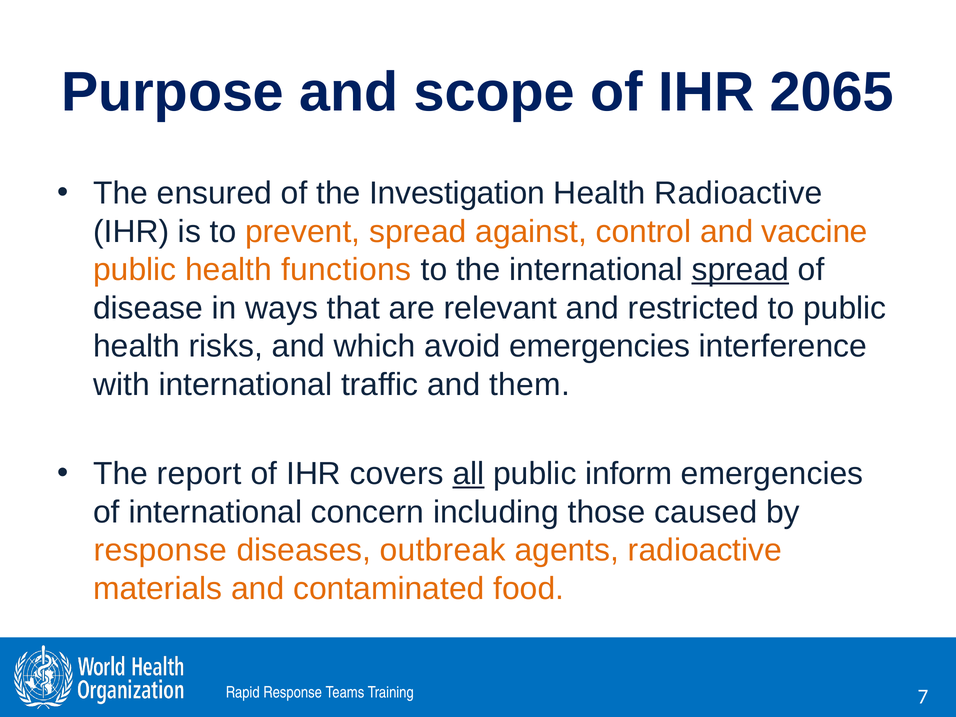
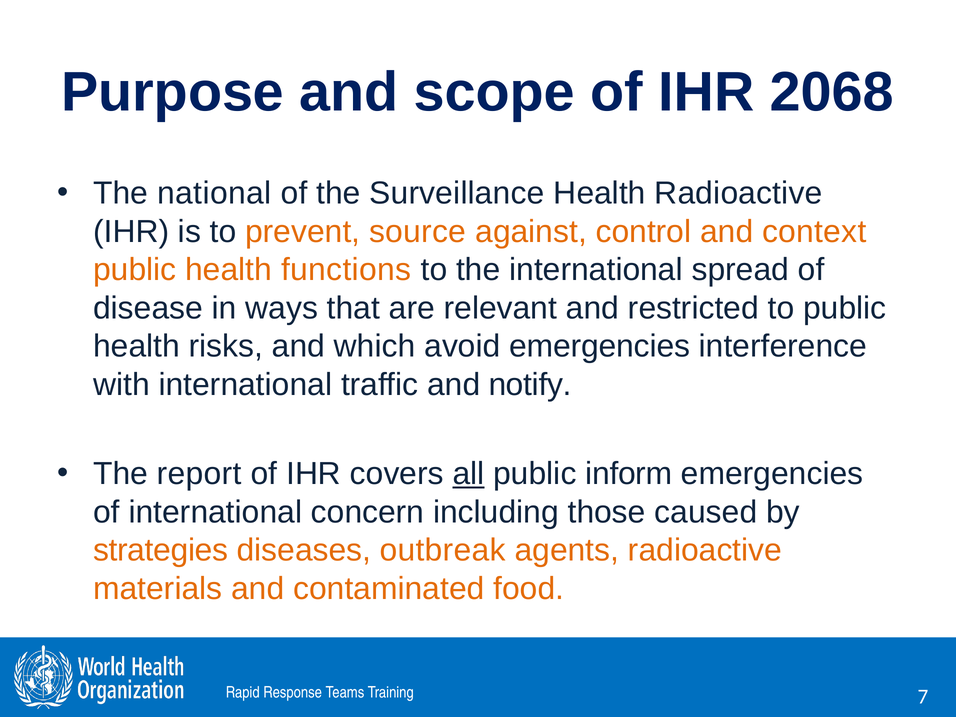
2065: 2065 -> 2068 (832, 92)
ensured: ensured -> national (214, 193)
Investigation: Investigation -> Surveillance (457, 193)
prevent spread: spread -> source (418, 232)
vaccine: vaccine -> context (814, 232)
spread underline: present -> none (740, 270)
them: them -> notify (530, 385)
response: response -> strategies (161, 550)
